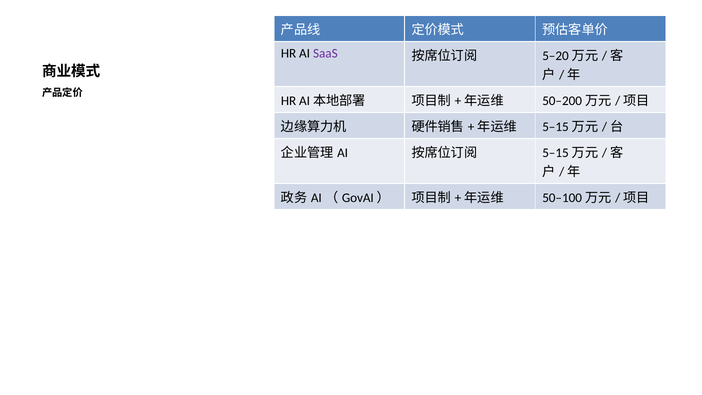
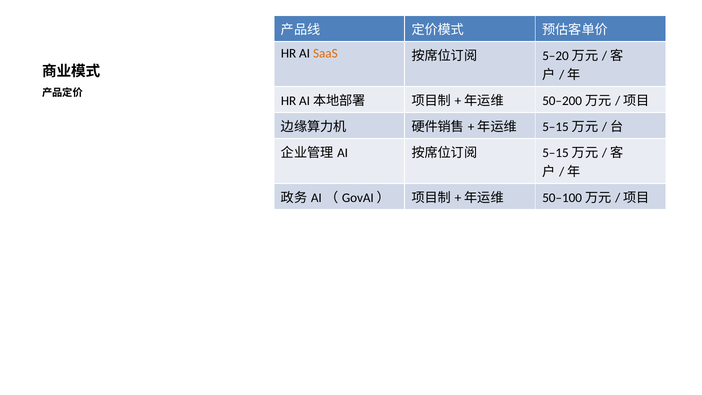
SaaS colour: purple -> orange (325, 53)
